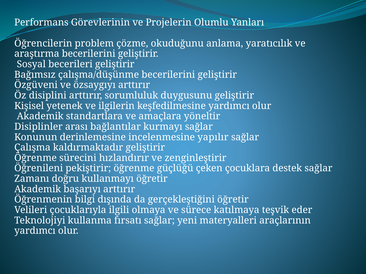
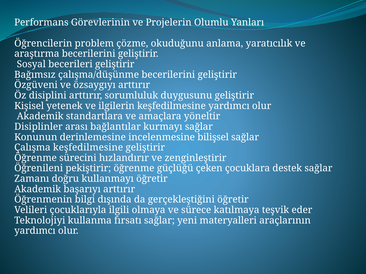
yapılır: yapılır -> bilişsel (213, 137)
Çalışma kaldırmaktadır: kaldırmaktadır -> keşfedilmesine (88, 148)
